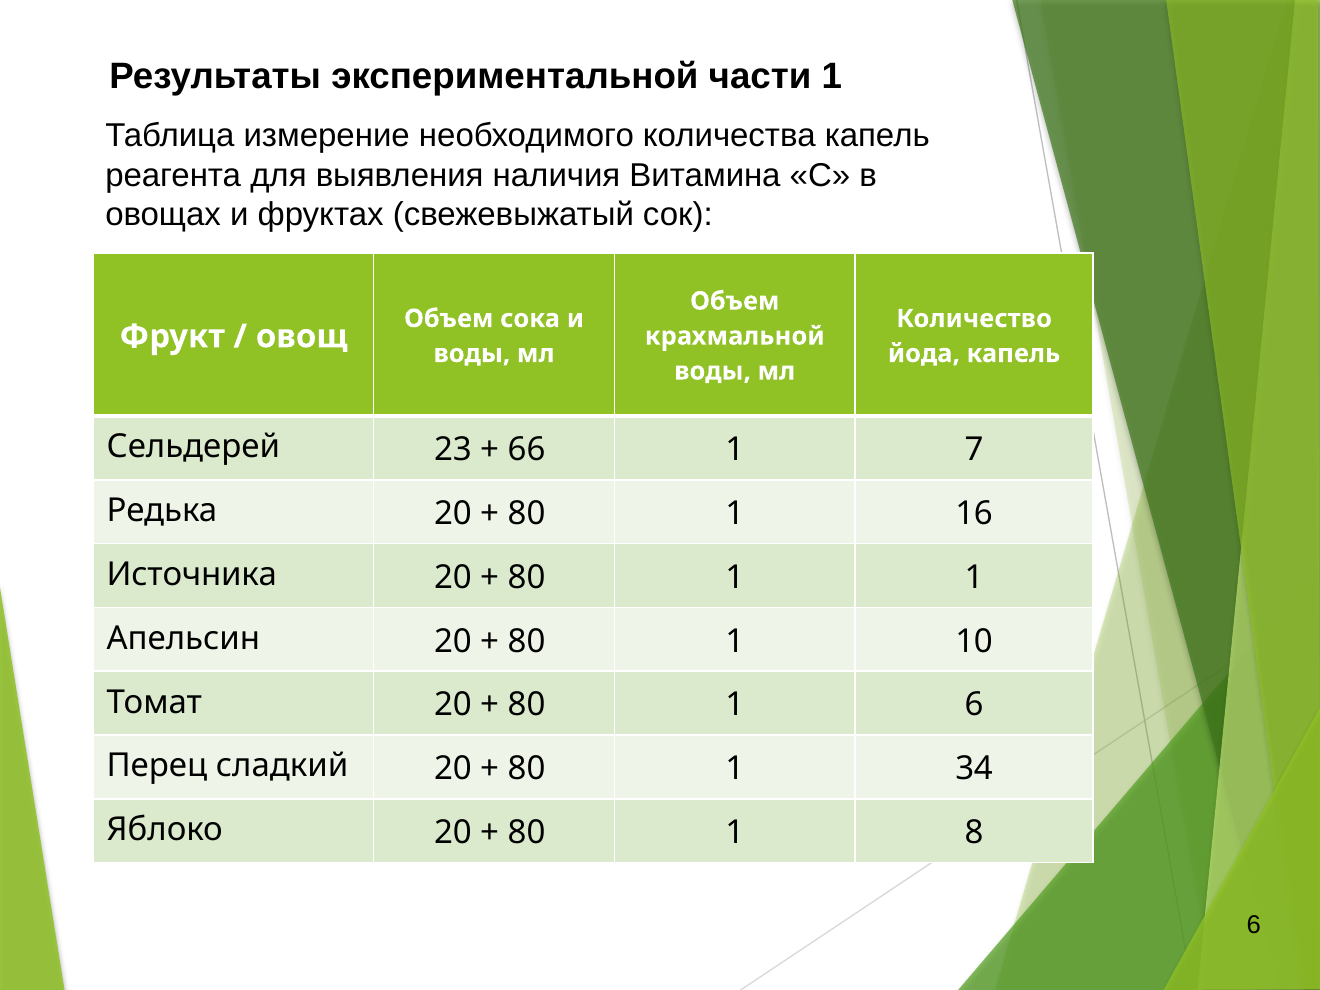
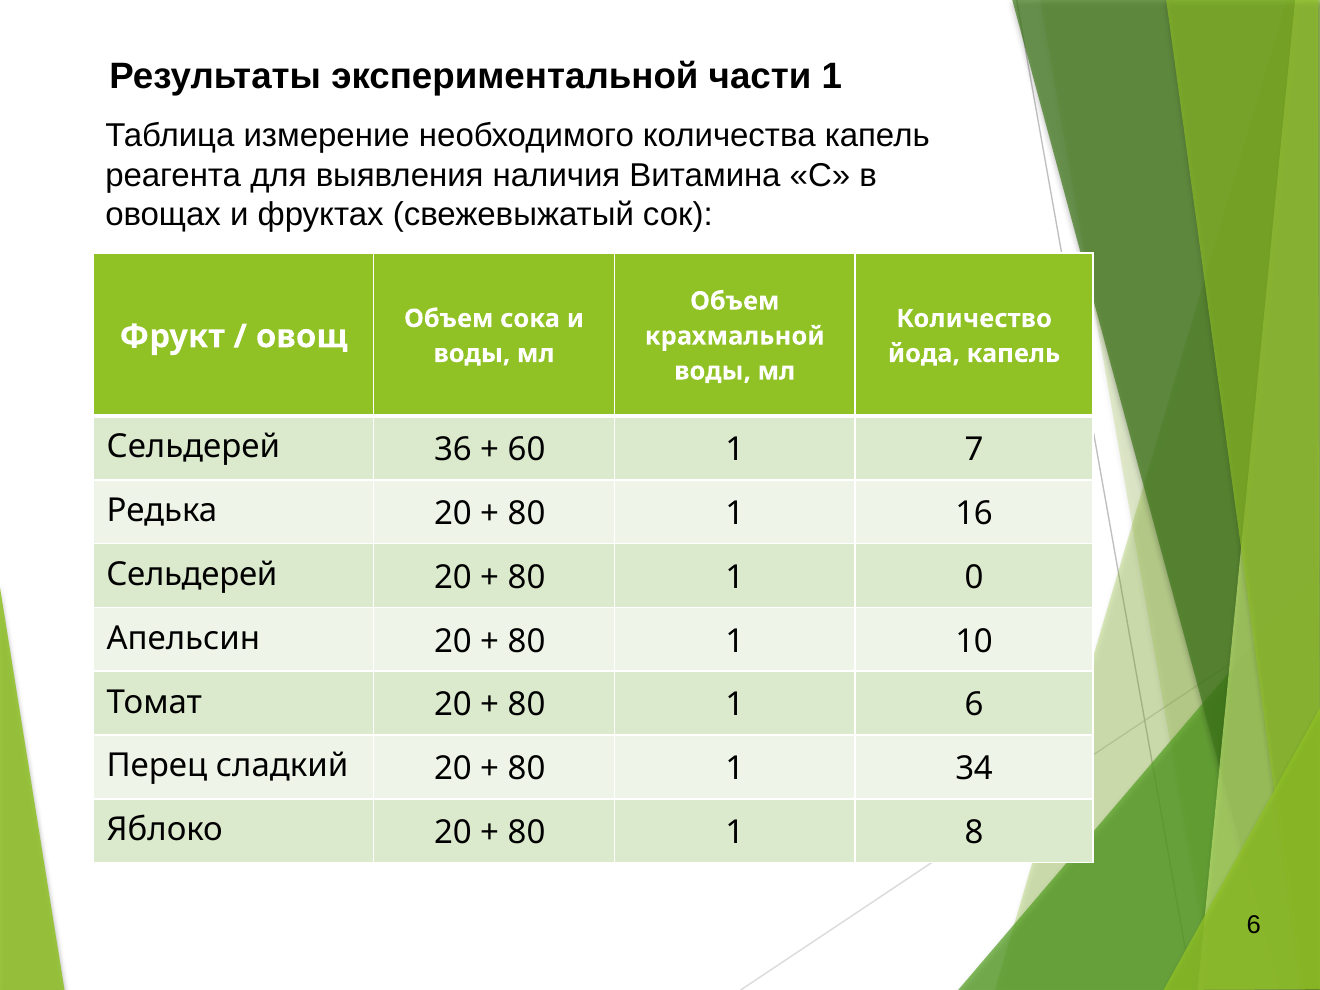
23: 23 -> 36 (453, 450)
66: 66 -> 60 (527, 450)
Источника: Источника -> Сельдерей (192, 574)
1 1: 1 -> 0 (974, 577)
